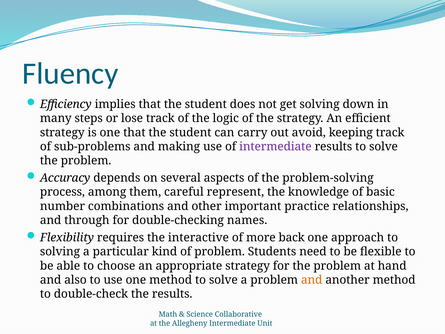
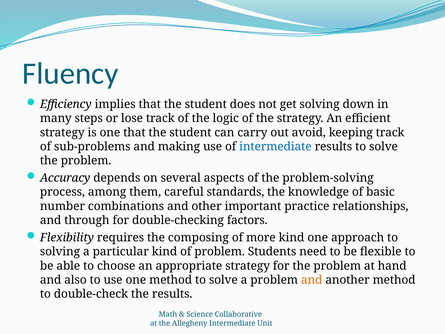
intermediate colour: purple -> blue (275, 146)
represent: represent -> standards (235, 192)
names: names -> factors (247, 220)
interactive: interactive -> composing (198, 237)
more back: back -> kind (292, 237)
